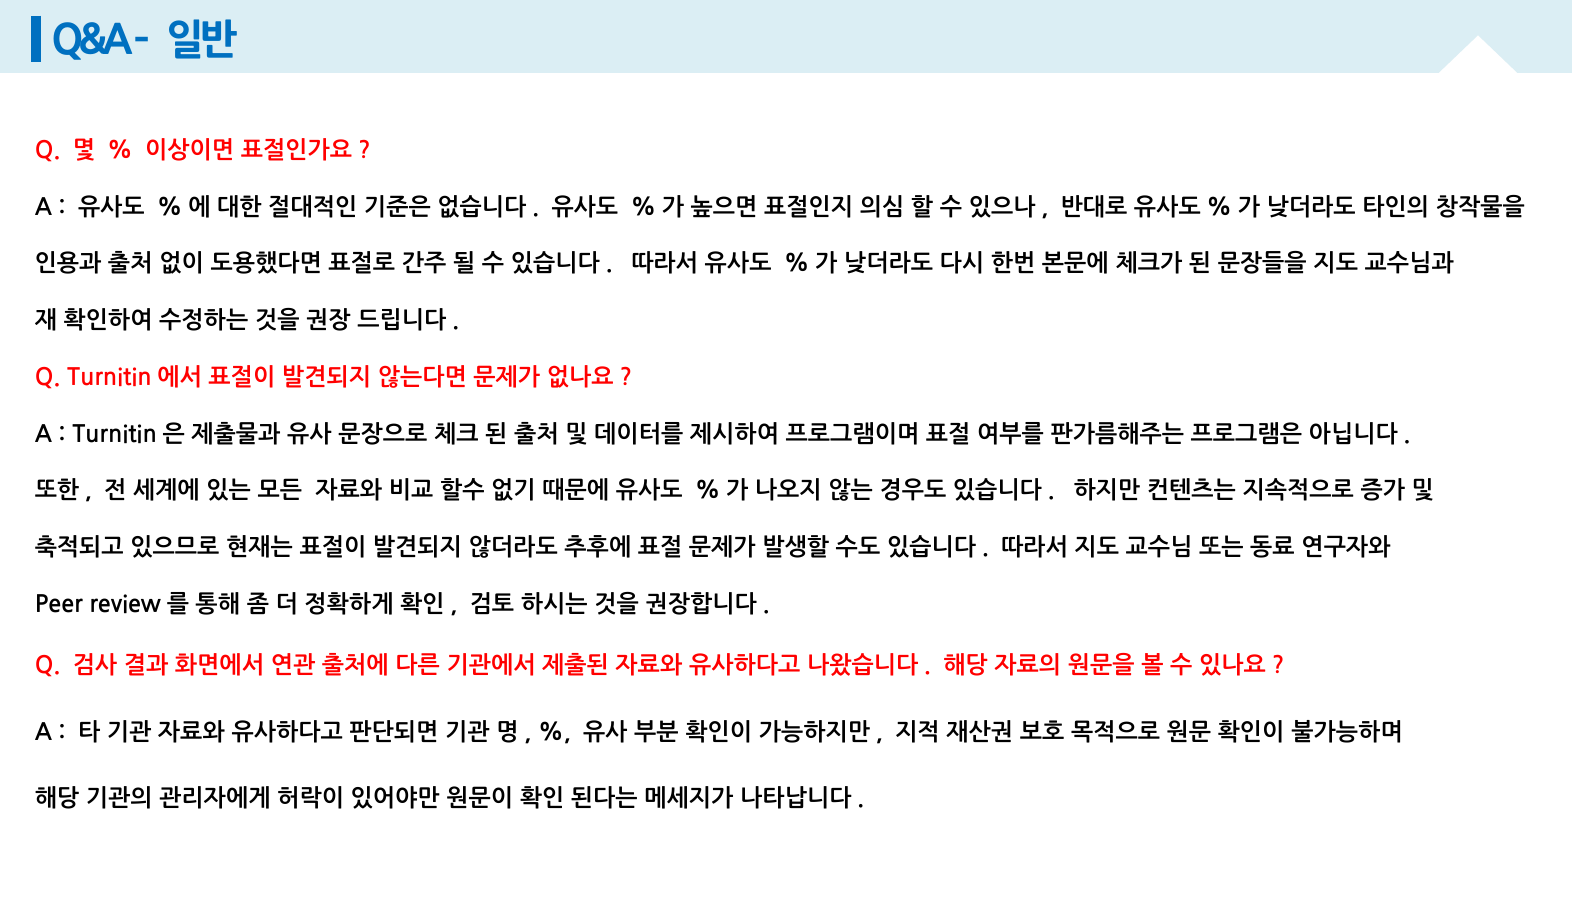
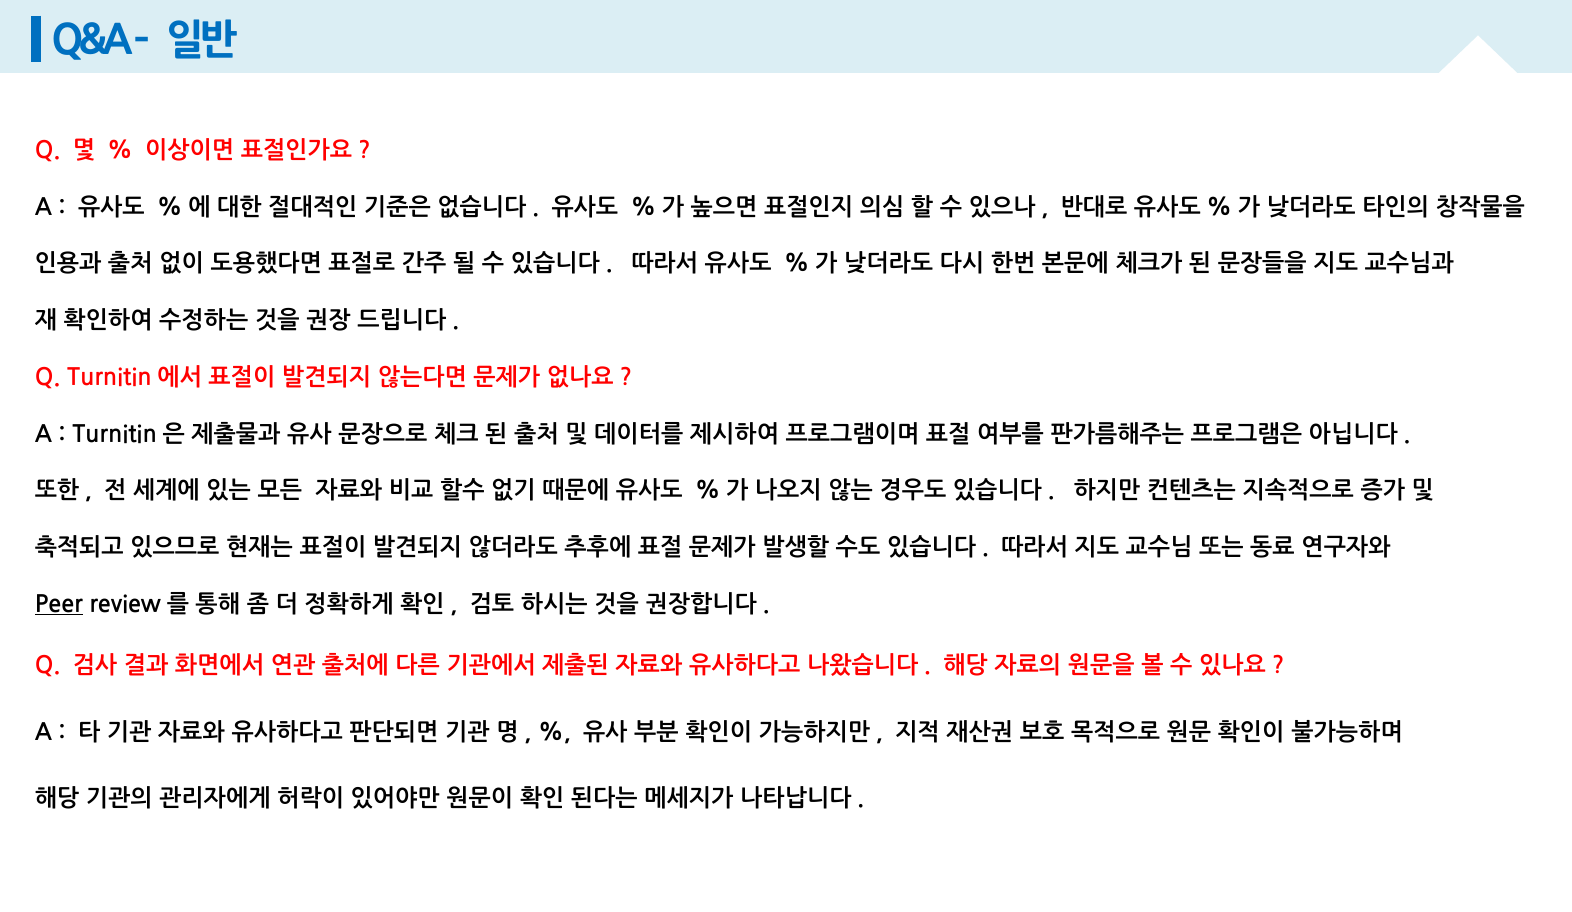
Peer underline: none -> present (59, 604)
